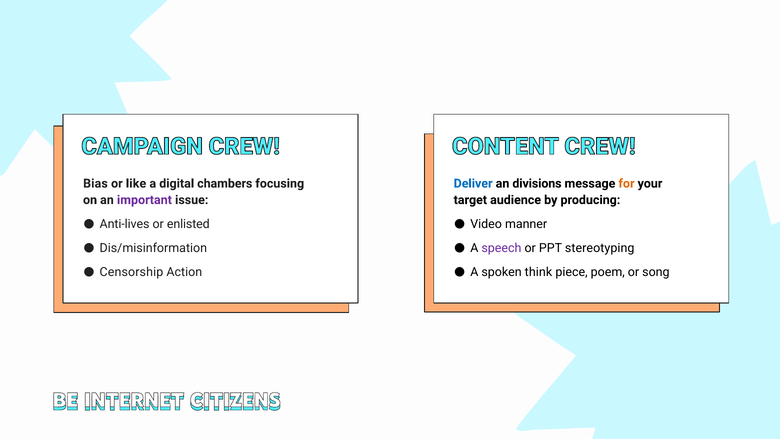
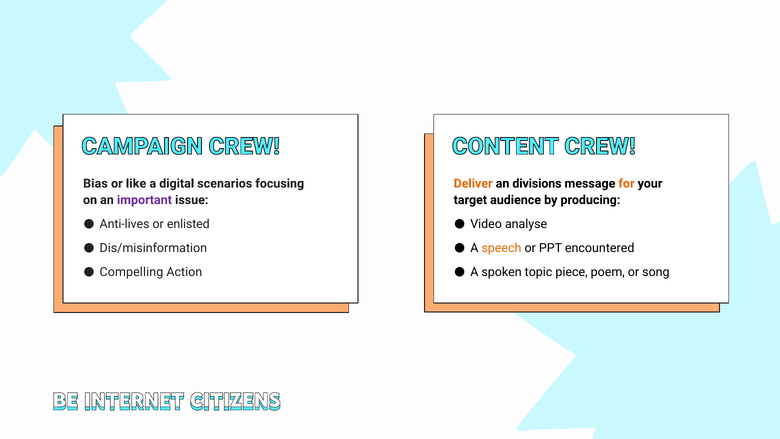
chambers: chambers -> scenarios (225, 183)
Deliver colour: blue -> orange (473, 183)
manner: manner -> analyse (526, 224)
speech colour: purple -> orange (501, 248)
stereotyping: stereotyping -> encountered (600, 248)
Censorship: Censorship -> Compelling (131, 272)
think: think -> topic (539, 272)
